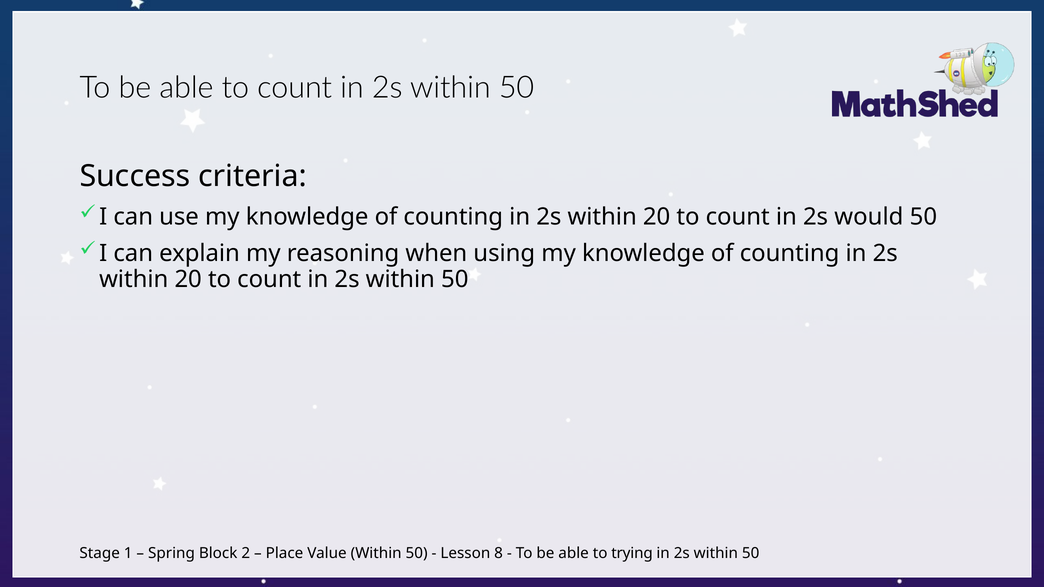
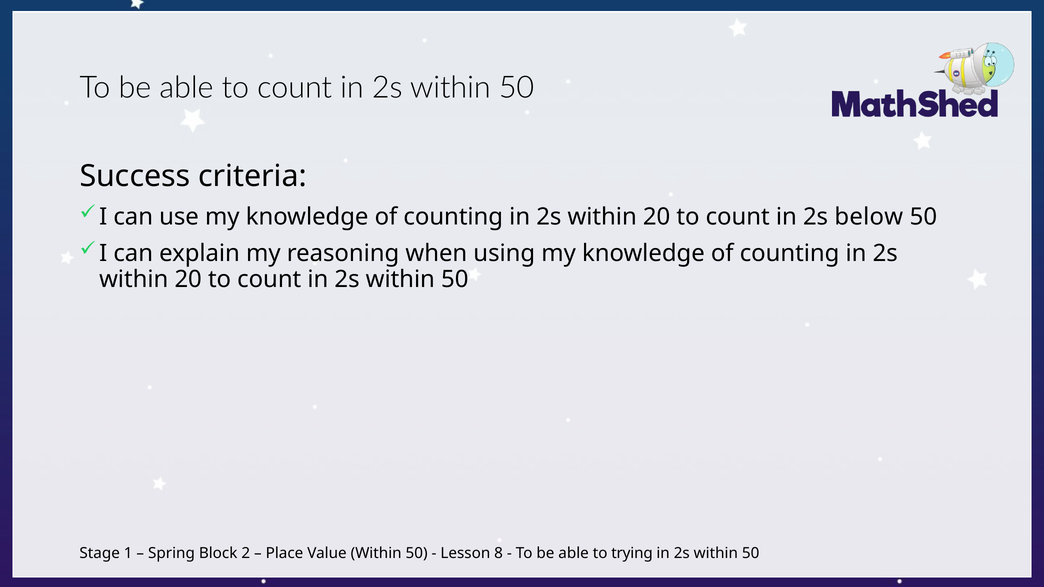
would: would -> below (869, 217)
